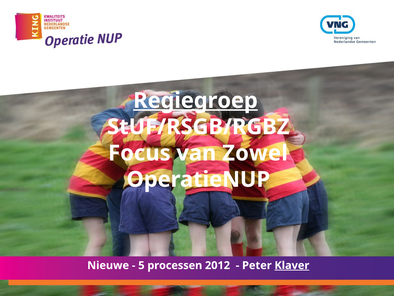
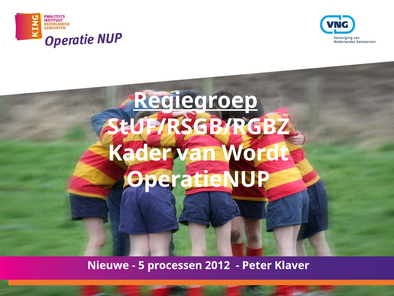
Focus: Focus -> Kader (140, 153)
Zowel: Zowel -> Wordt (255, 153)
Klaver underline: present -> none (292, 265)
